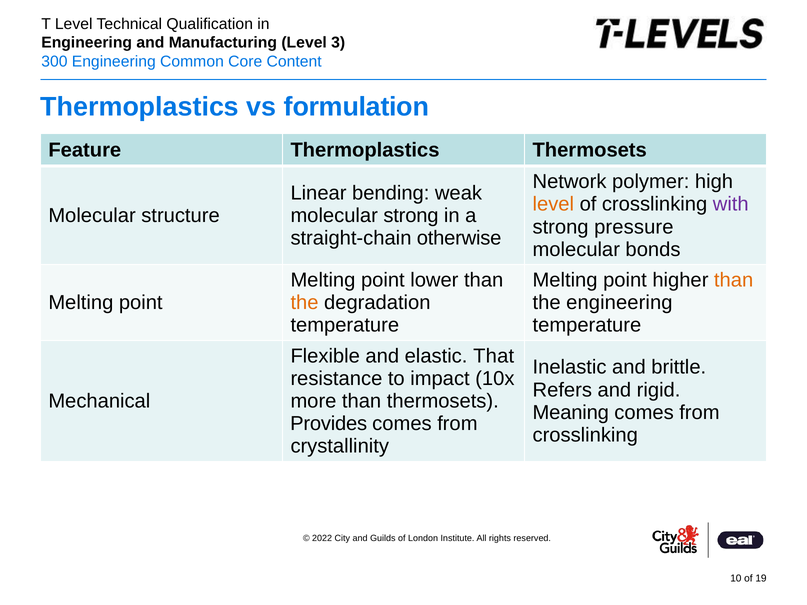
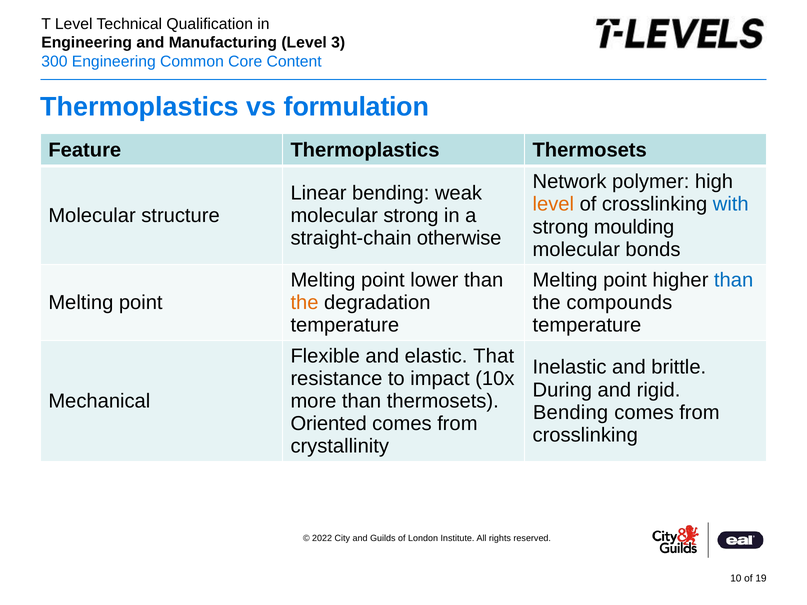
with colour: purple -> blue (731, 204)
pressure: pressure -> moulding (634, 227)
than colour: orange -> blue (734, 280)
the engineering: engineering -> compounds (619, 303)
Refers: Refers -> During (562, 390)
Meaning: Meaning -> Bending (571, 413)
Provides: Provides -> Oriented (329, 424)
